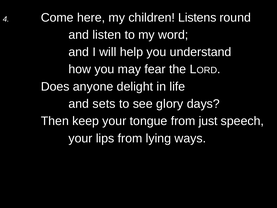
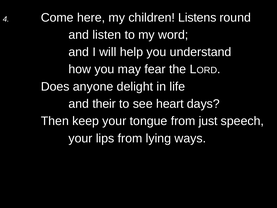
sets: sets -> their (104, 104)
glory: glory -> heart (170, 104)
